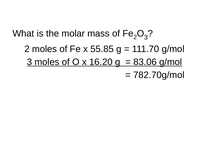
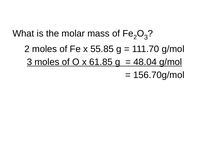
16.20: 16.20 -> 61.85 (101, 62)
83.06: 83.06 -> 48.04 (145, 62)
782.70g/mol: 782.70g/mol -> 156.70g/mol (159, 75)
